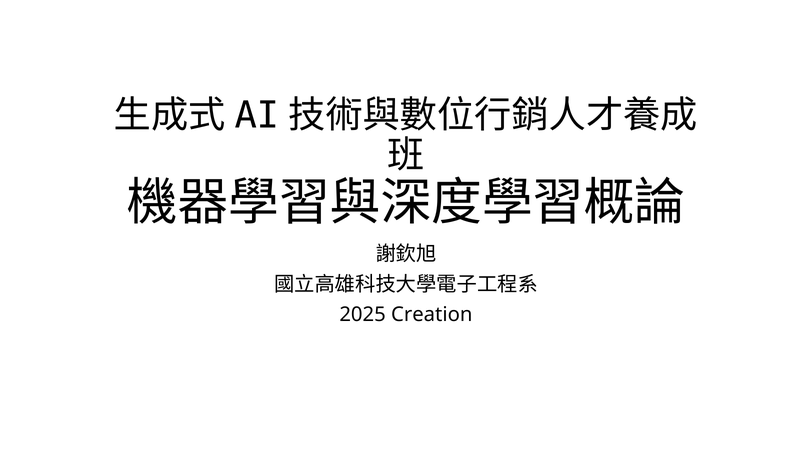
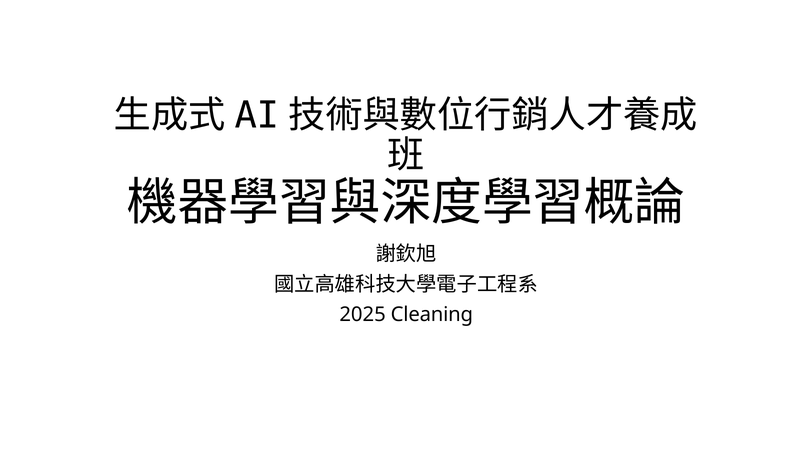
Creation: Creation -> Cleaning (432, 315)
